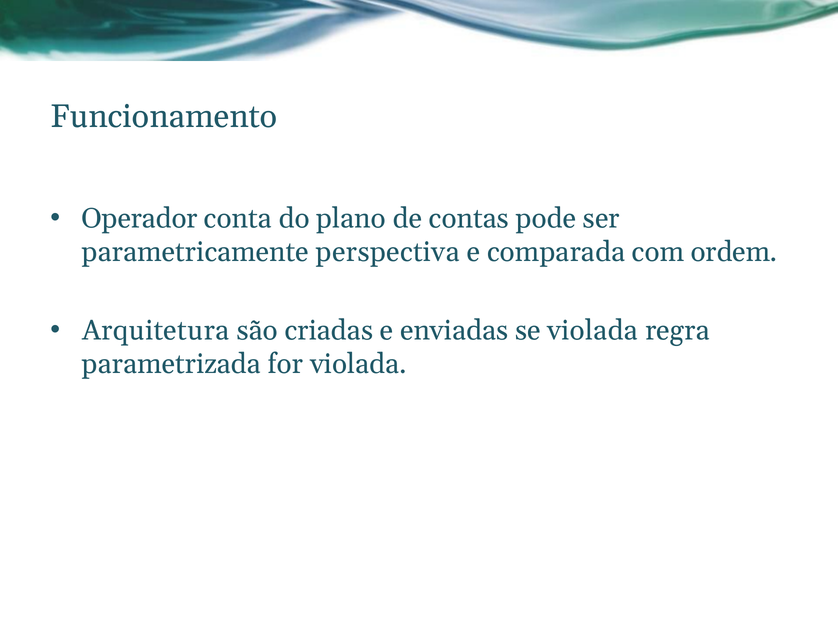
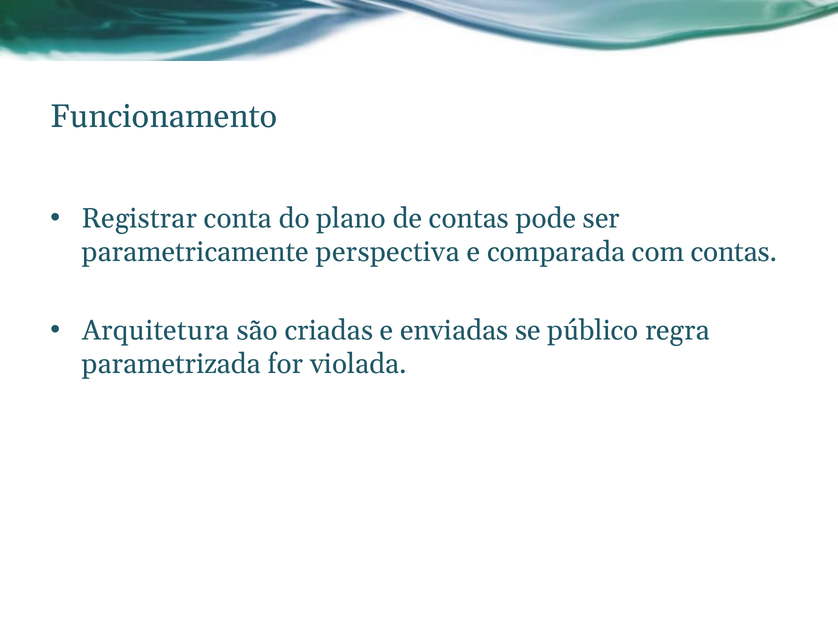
Operador: Operador -> Registrar (139, 218)
com ordem: ordem -> contas (734, 252)
se violada: violada -> público (593, 330)
